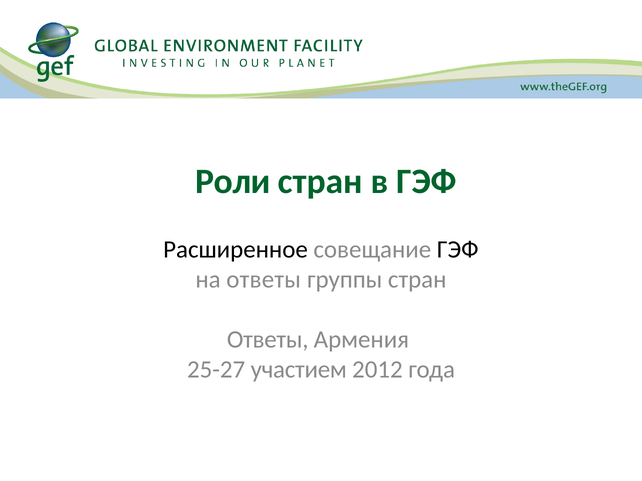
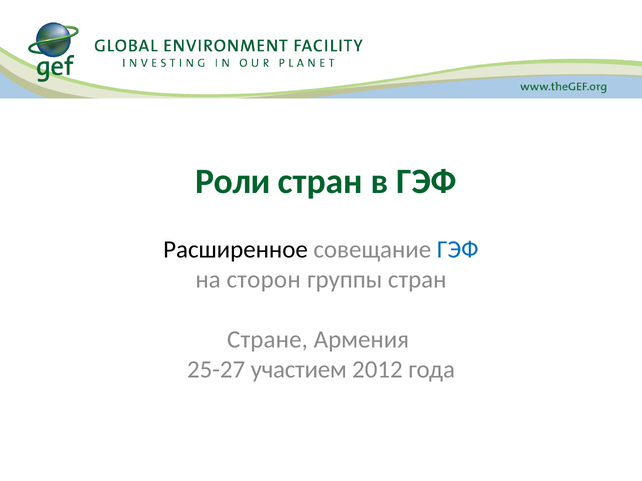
ГЭФ colour: black -> blue (458, 250)
на ответы: ответы -> сторон (264, 280)
Ответы: Ответы -> Стране (268, 340)
